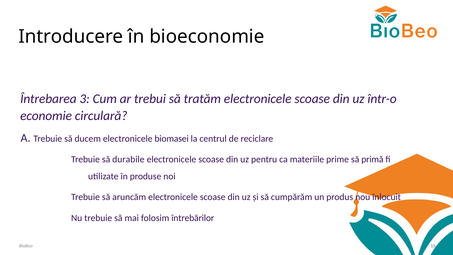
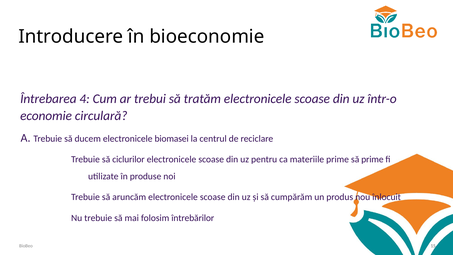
3: 3 -> 4 (85, 99)
durabile: durabile -> ciclurilor (128, 159)
să primă: primă -> prime (372, 159)
